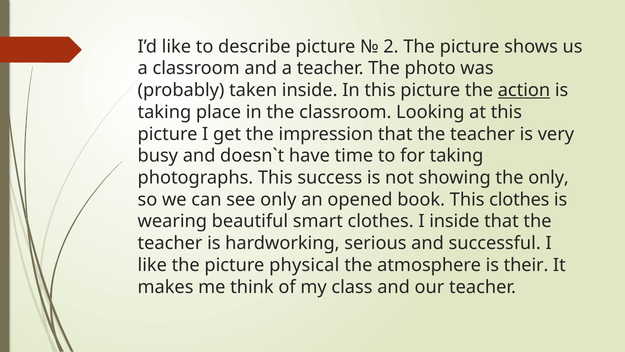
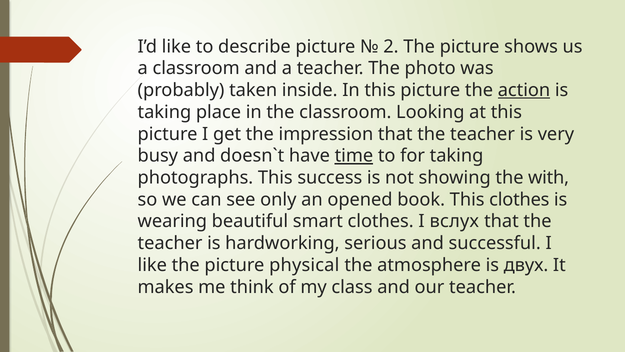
time underline: none -> present (354, 156)
the only: only -> with (549, 178)
I inside: inside -> вслух (454, 221)
their: their -> двух (526, 265)
